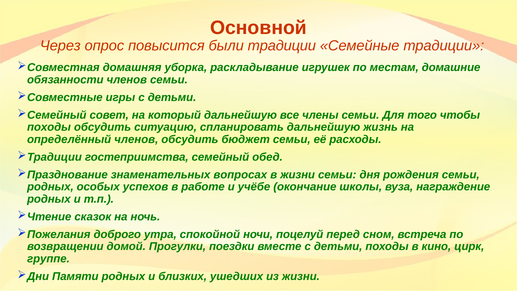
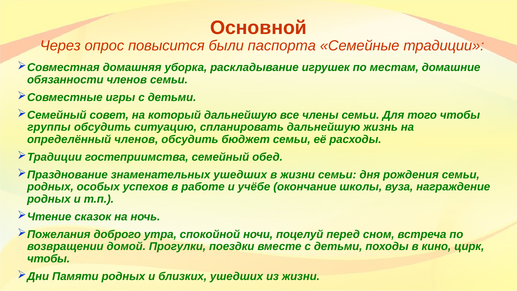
были традиции: традиции -> паспорта (282, 46)
походы: походы -> группы (49, 127)
знаменательных вопросах: вопросах -> ушедших (240, 175)
группе: группе -> чтобы (49, 259)
